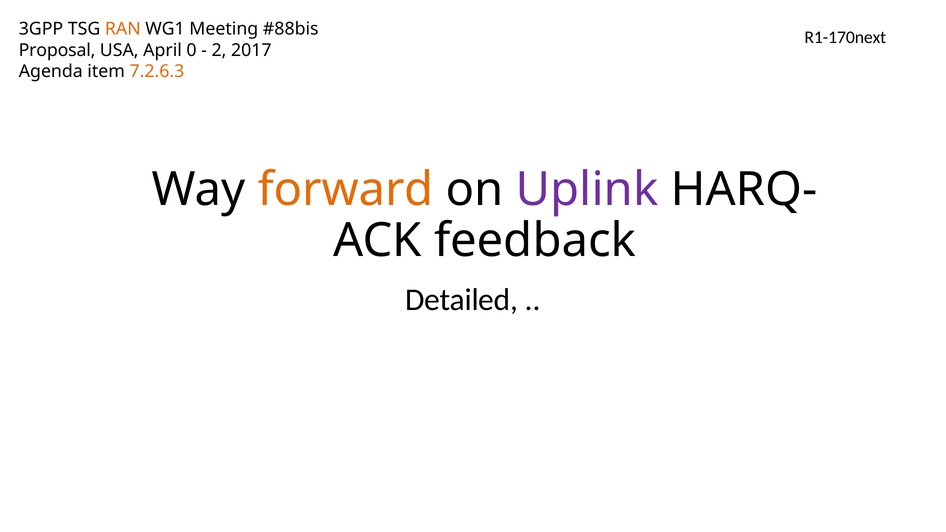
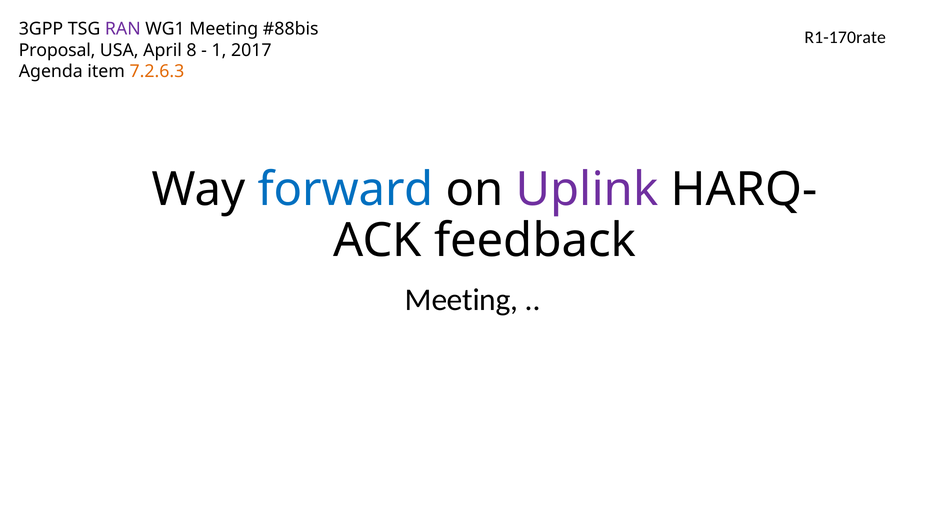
RAN colour: orange -> purple (123, 29)
R1-170next: R1-170next -> R1-170rate (845, 37)
0: 0 -> 8 (192, 50)
2: 2 -> 1 (219, 50)
forward colour: orange -> blue (346, 190)
Detailed: Detailed -> Meeting (462, 300)
